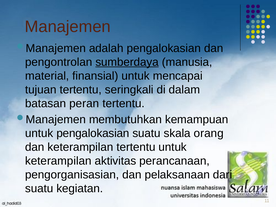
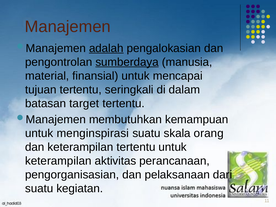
adalah underline: none -> present (106, 48)
peran: peran -> target (84, 103)
untuk pengalokasian: pengalokasian -> menginspirasi (93, 133)
